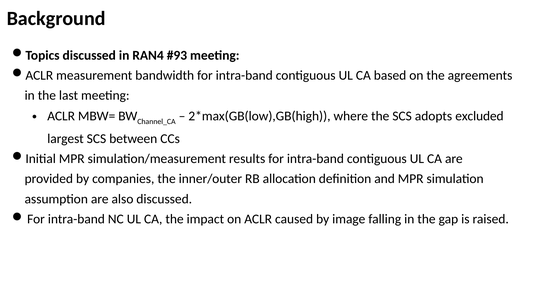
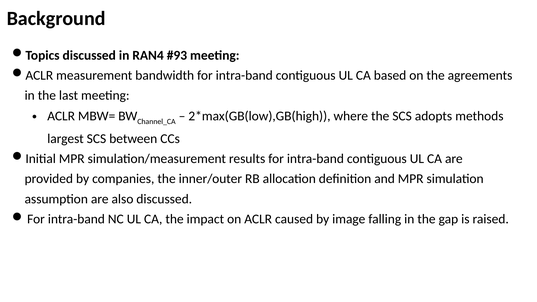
excluded: excluded -> methods (479, 116)
